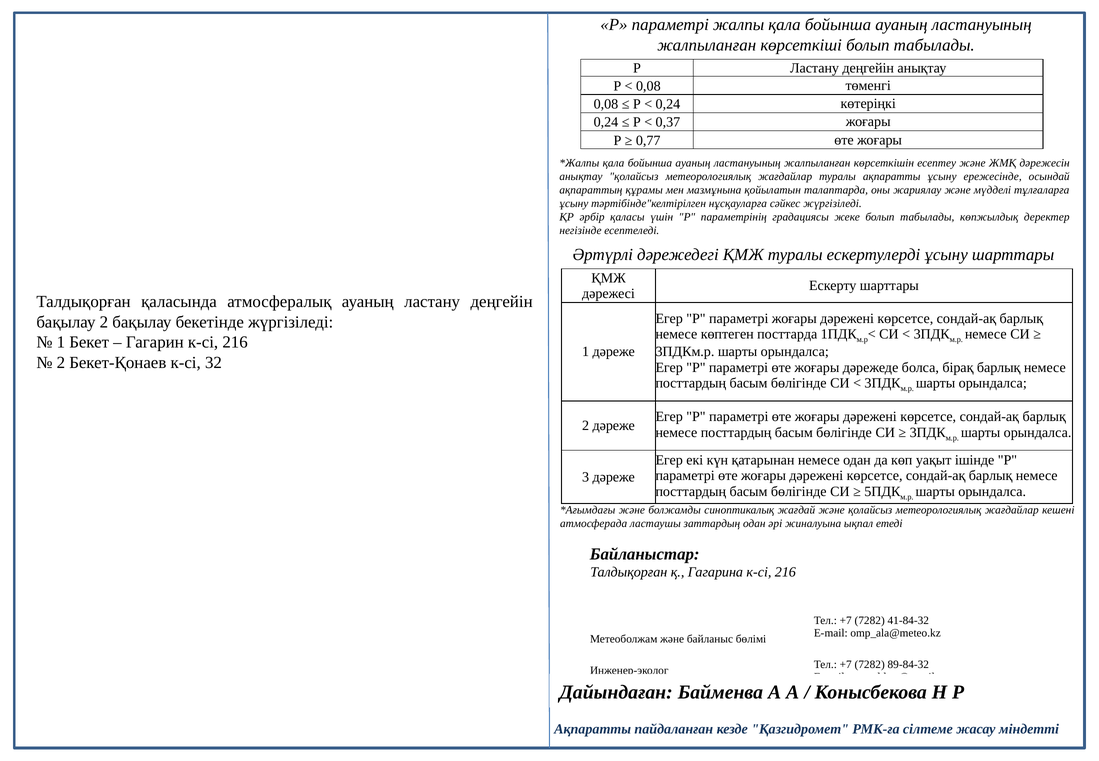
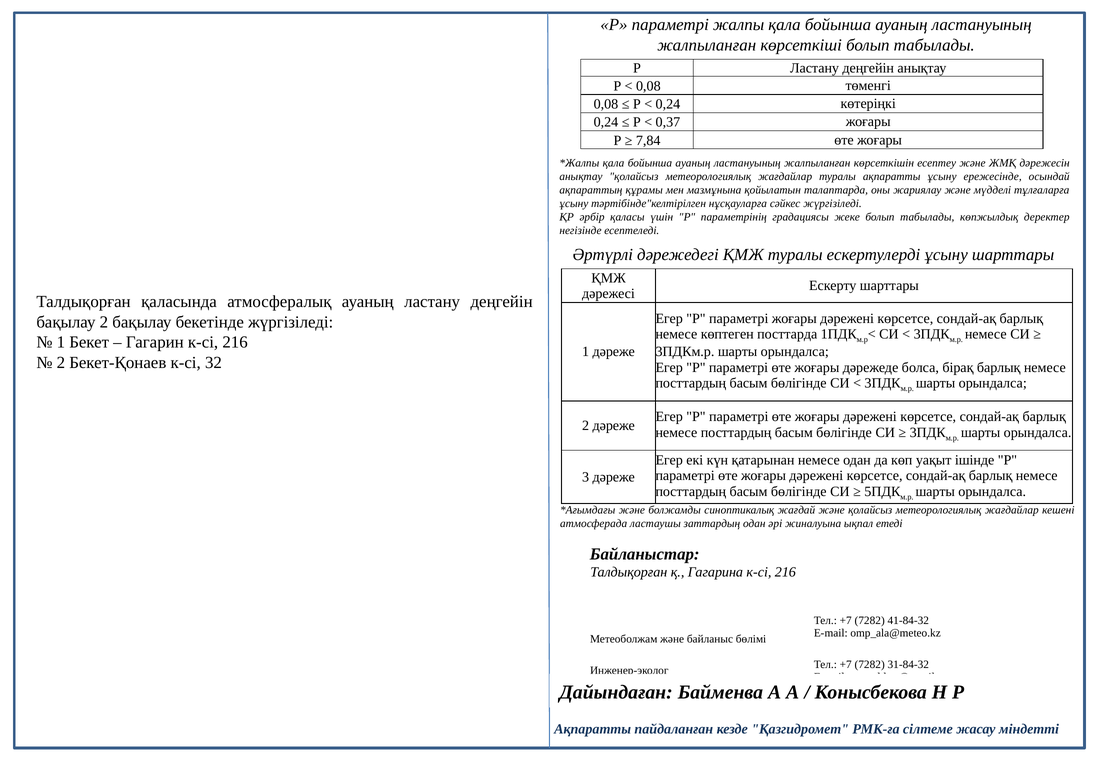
0,77: 0,77 -> 7,84 (648, 140)
89-84-32: 89-84-32 -> 31-84-32 (908, 664)
